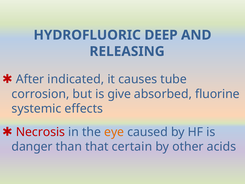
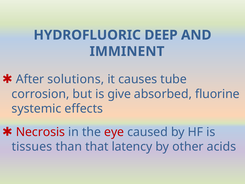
RELEASING: RELEASING -> IMMINENT (127, 51)
indicated: indicated -> solutions (76, 79)
eye colour: orange -> red (114, 132)
danger: danger -> tissues (32, 147)
certain: certain -> latency (132, 147)
